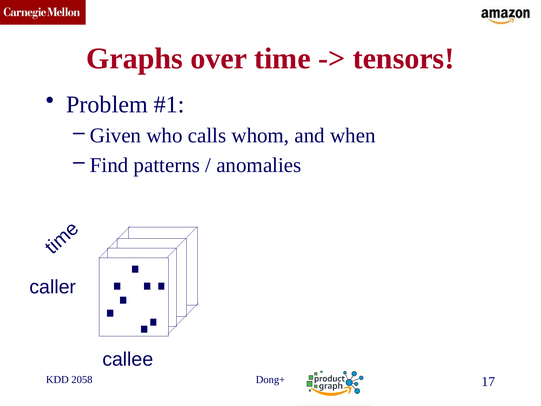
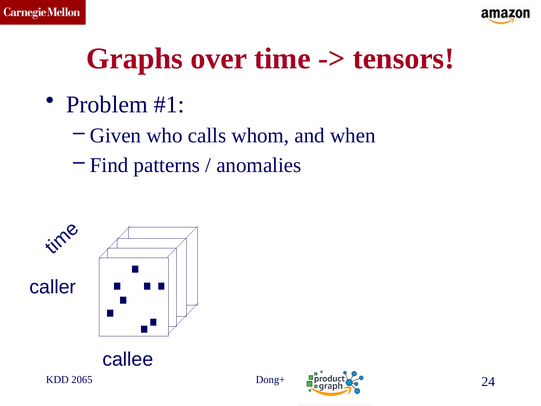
2058: 2058 -> 2065 (82, 379)
17: 17 -> 24 (488, 381)
